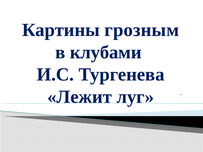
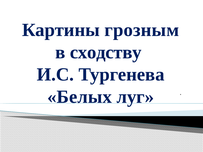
клубами: клубами -> сходству (106, 52)
Лежит: Лежит -> Белых (80, 97)
